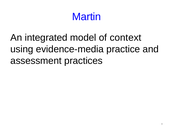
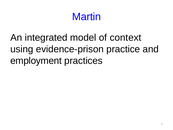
evidence-media: evidence-media -> evidence-prison (70, 49)
assessment: assessment -> employment (36, 61)
